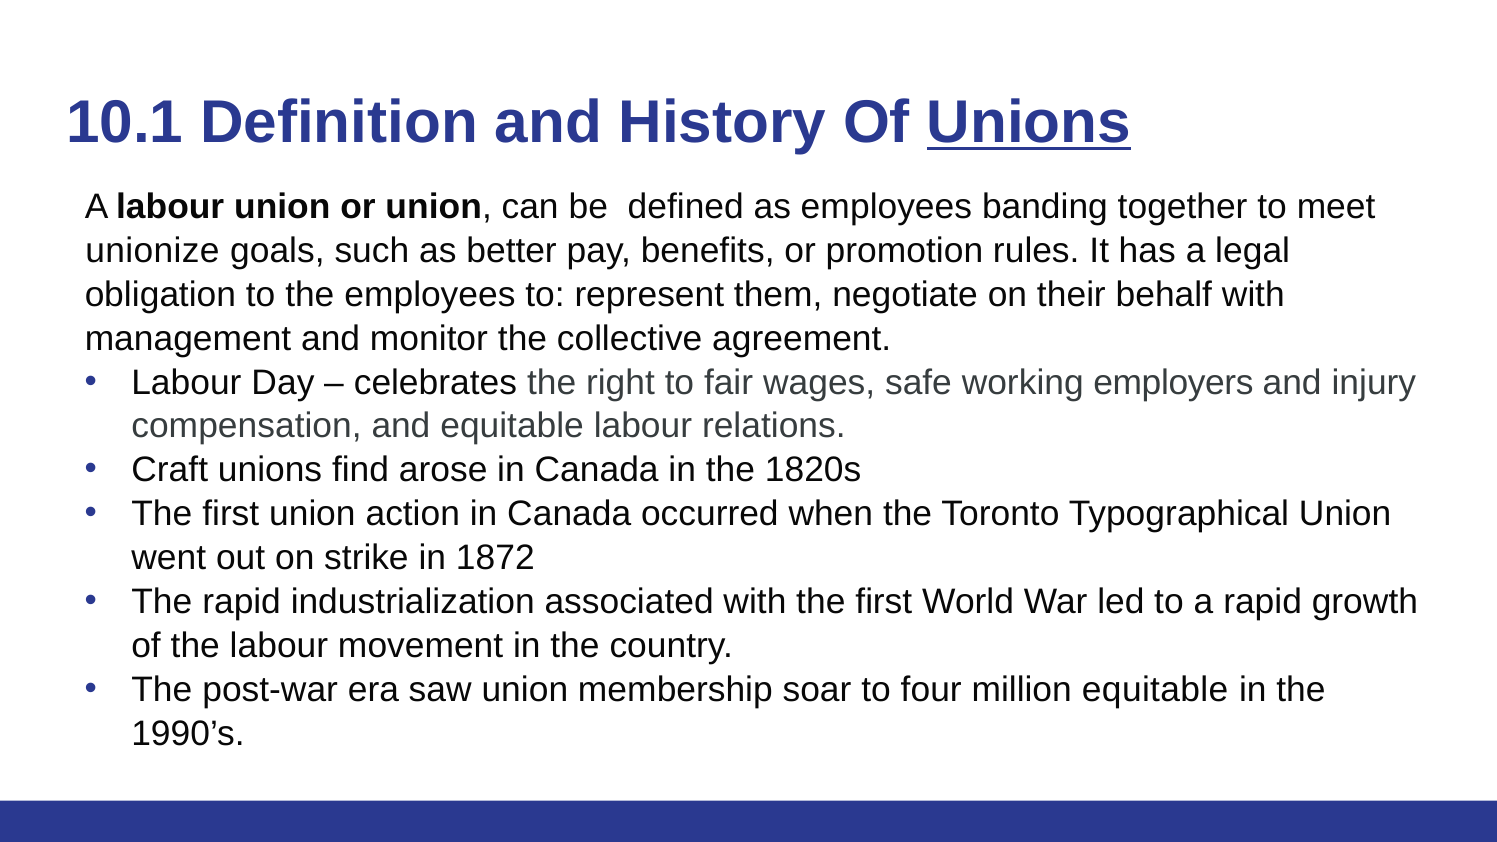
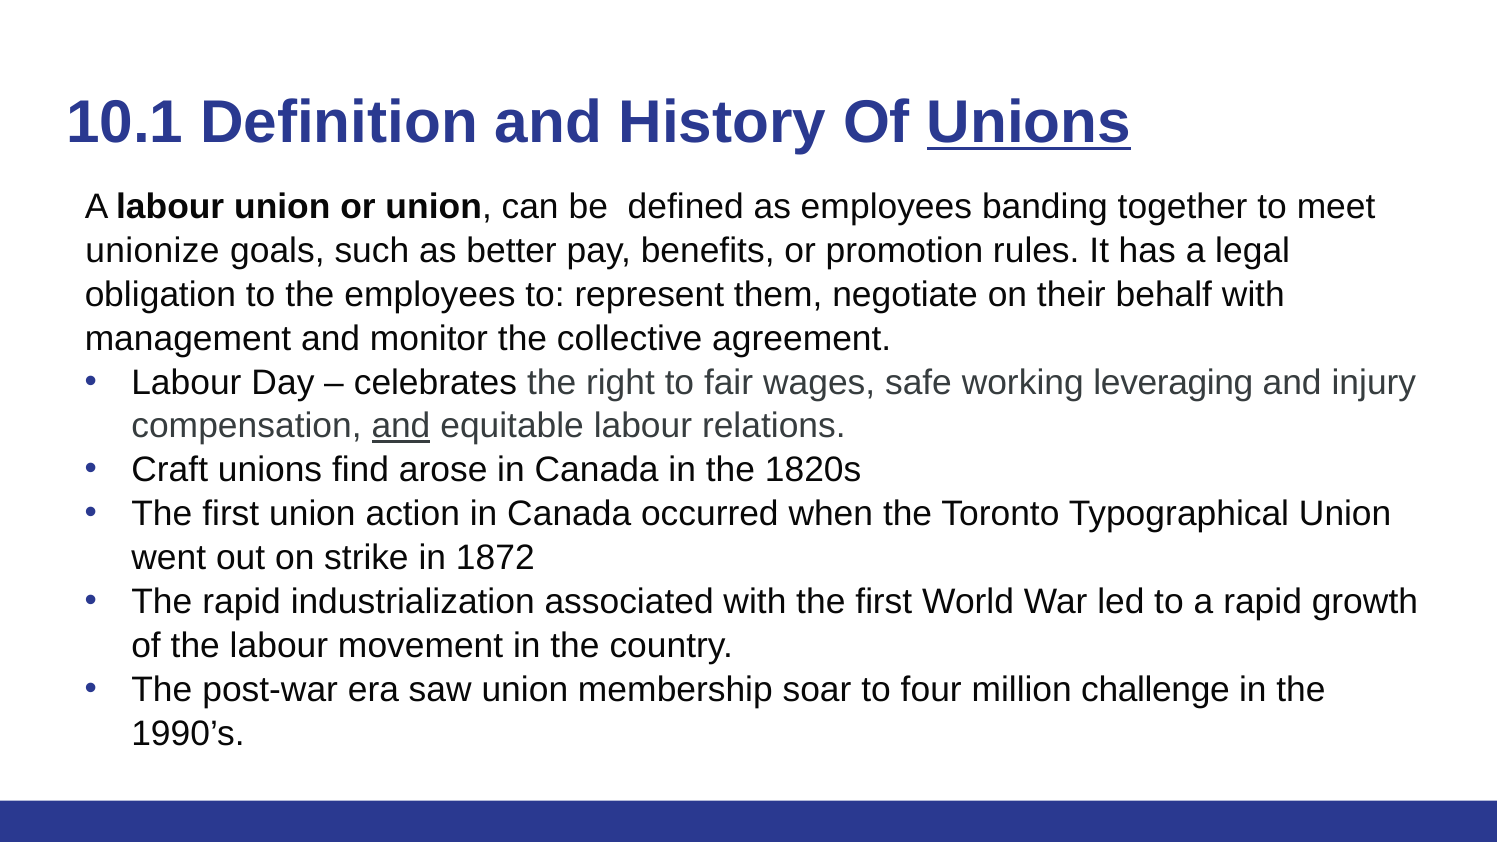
employers: employers -> leveraging (1173, 382)
and underline: none -> present (401, 426)
million equitable: equitable -> challenge (1155, 690)
